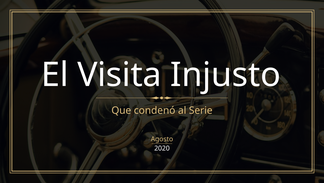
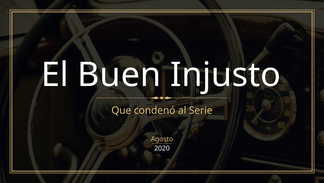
Visita: Visita -> Buen (119, 75)
